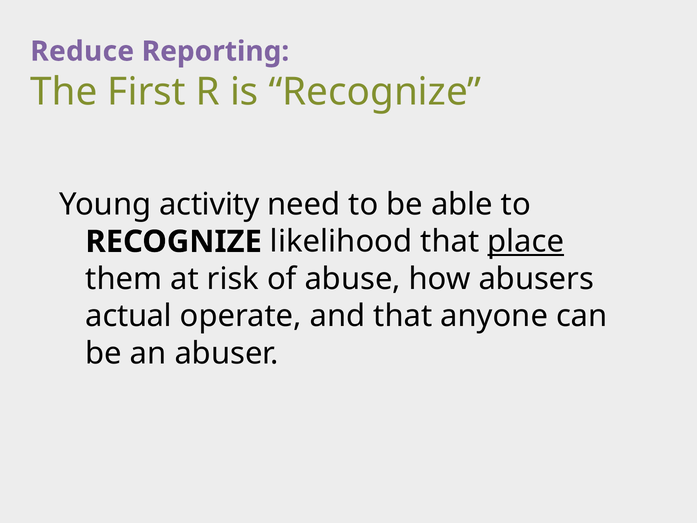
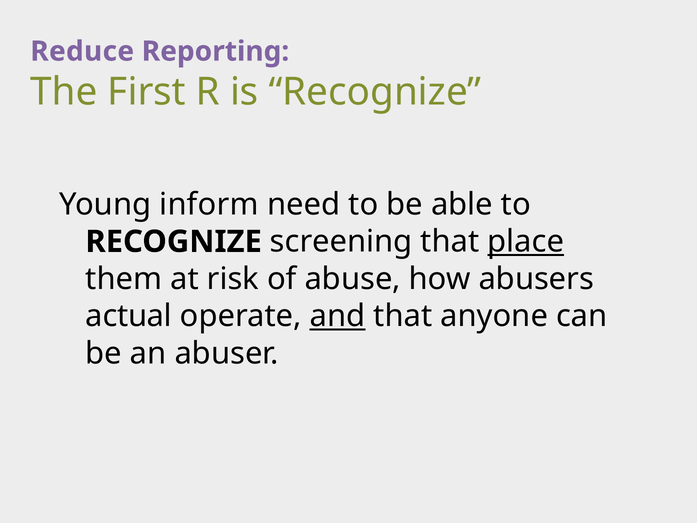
activity: activity -> inform (209, 204)
likelihood: likelihood -> screening (341, 242)
and underline: none -> present (337, 316)
